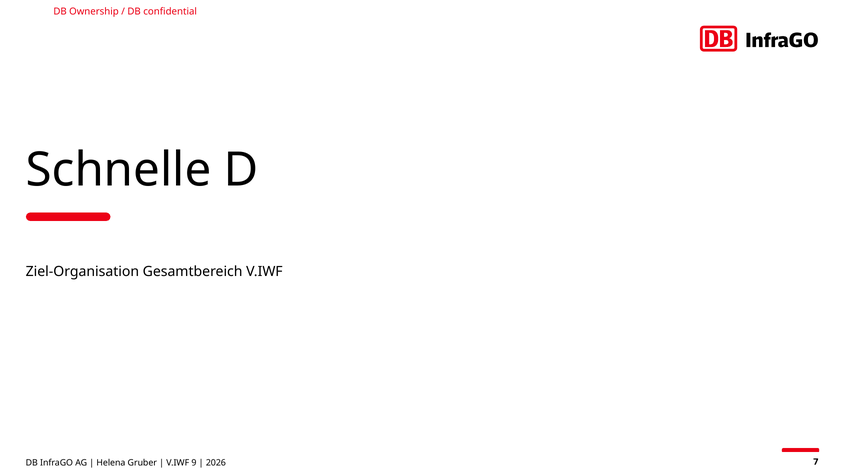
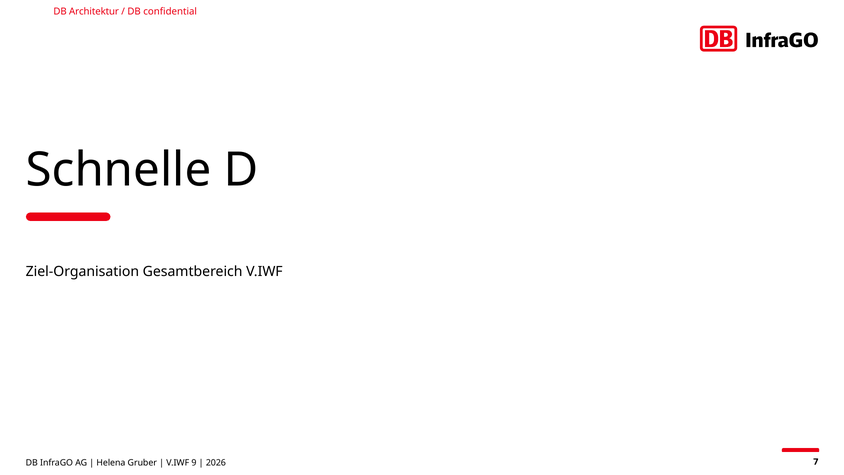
Ownership: Ownership -> Architektur (94, 11)
